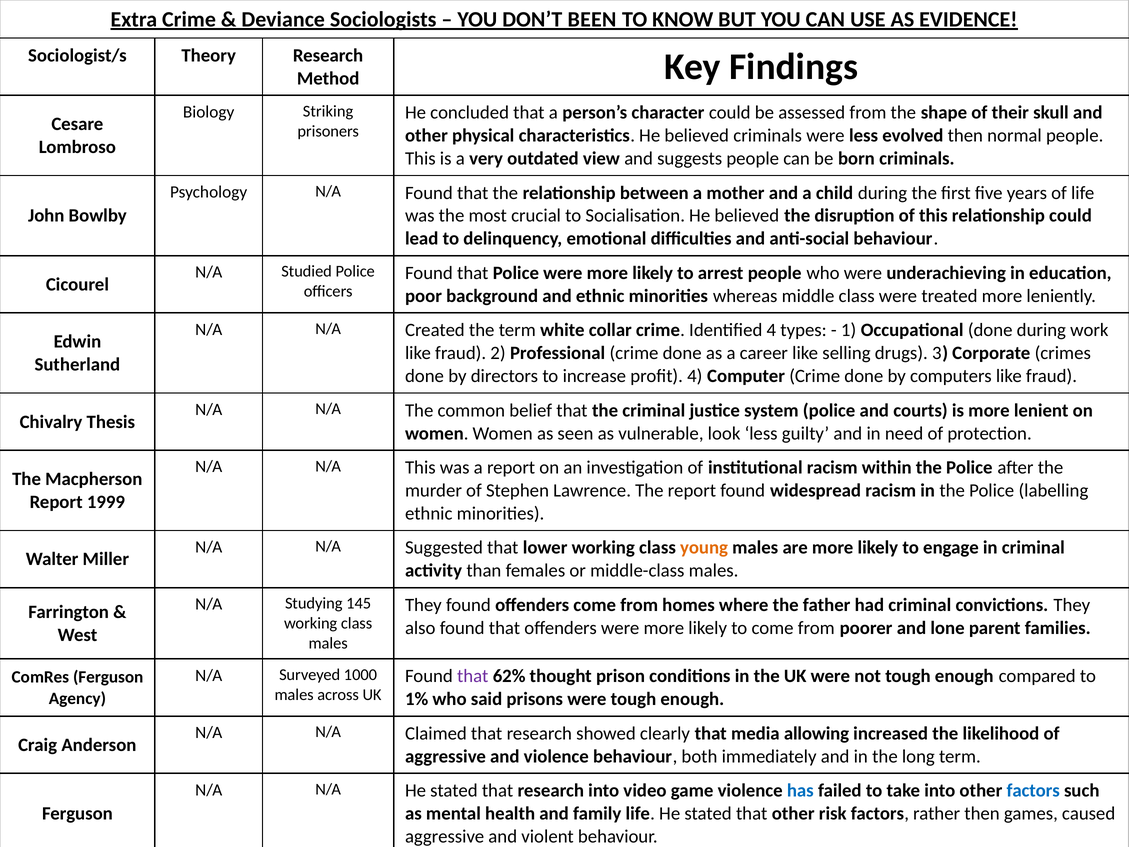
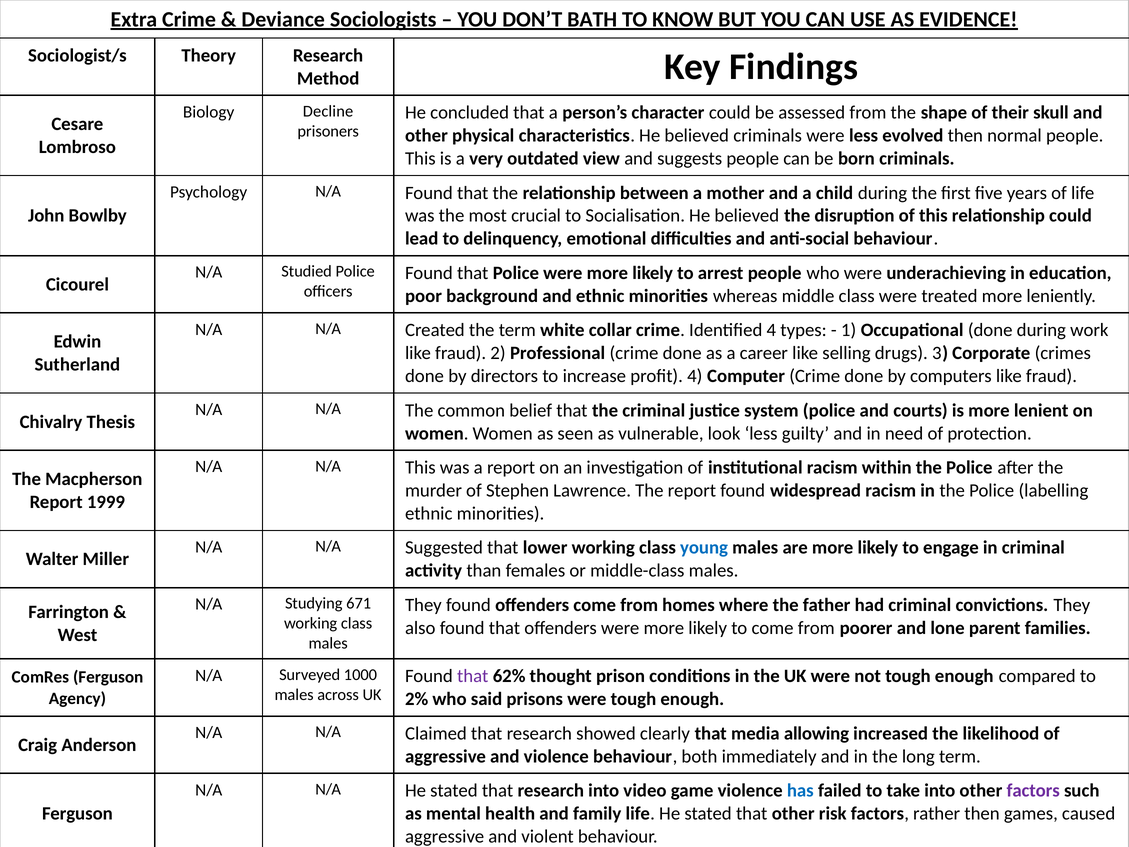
BEEN: BEEN -> BATH (592, 19)
Striking: Striking -> Decline (328, 111)
young colour: orange -> blue (704, 548)
145: 145 -> 671 (359, 603)
1%: 1% -> 2% (417, 699)
factors colour: blue -> purple (1033, 790)
